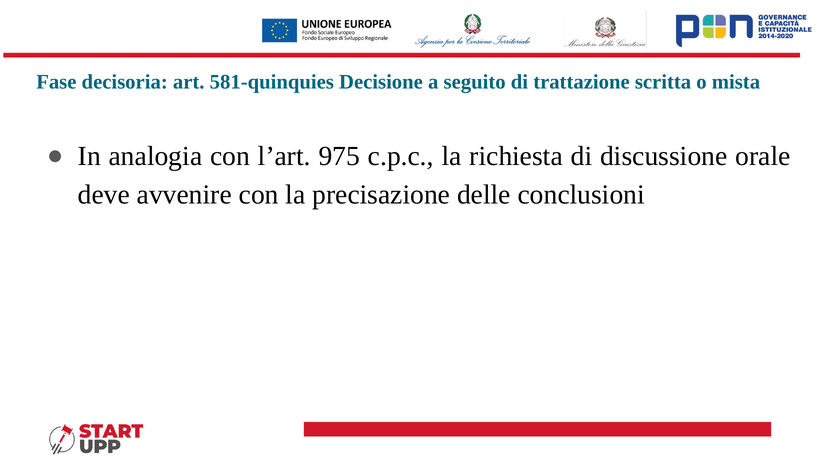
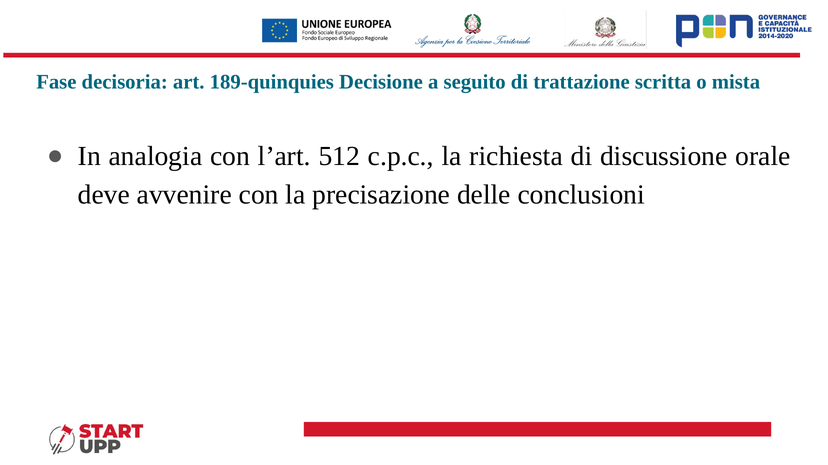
581-quinquies: 581-quinquies -> 189-quinquies (272, 82)
975: 975 -> 512 (339, 157)
